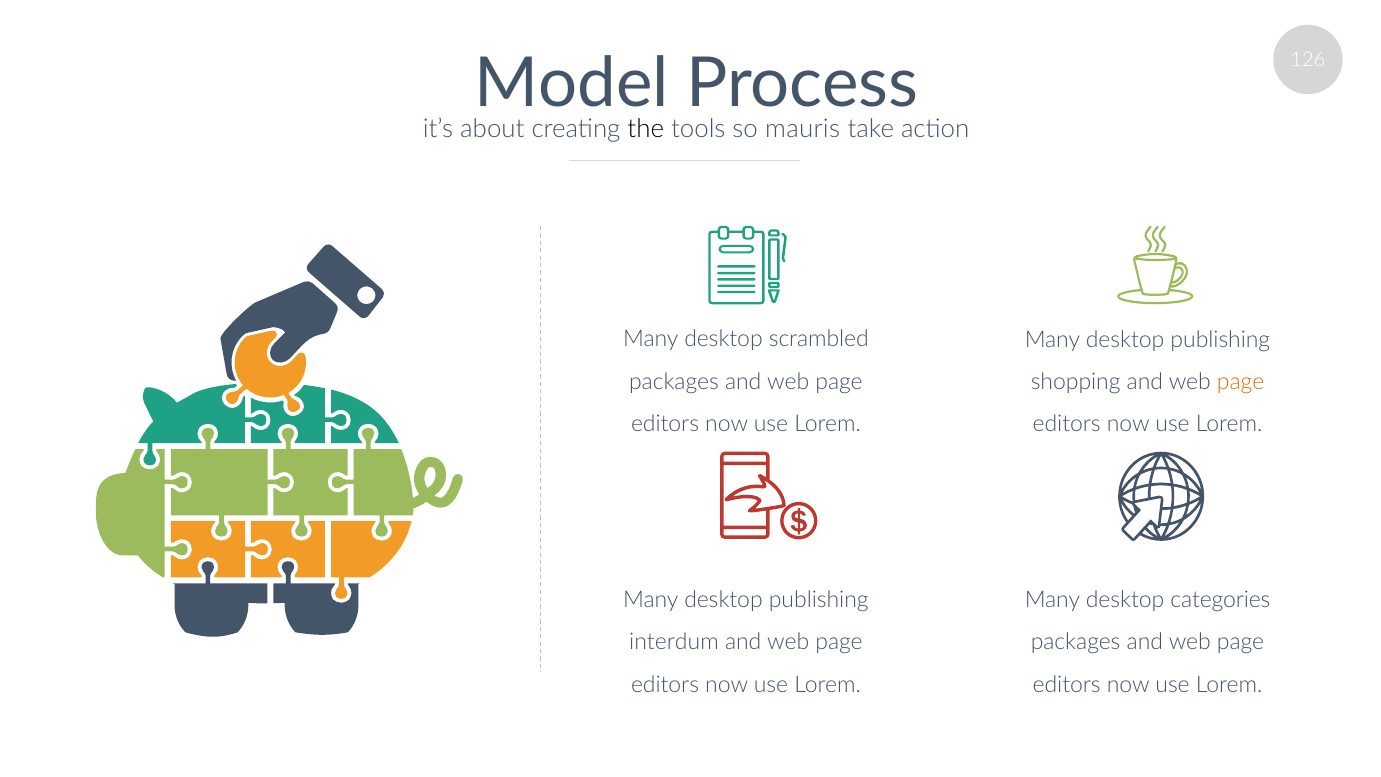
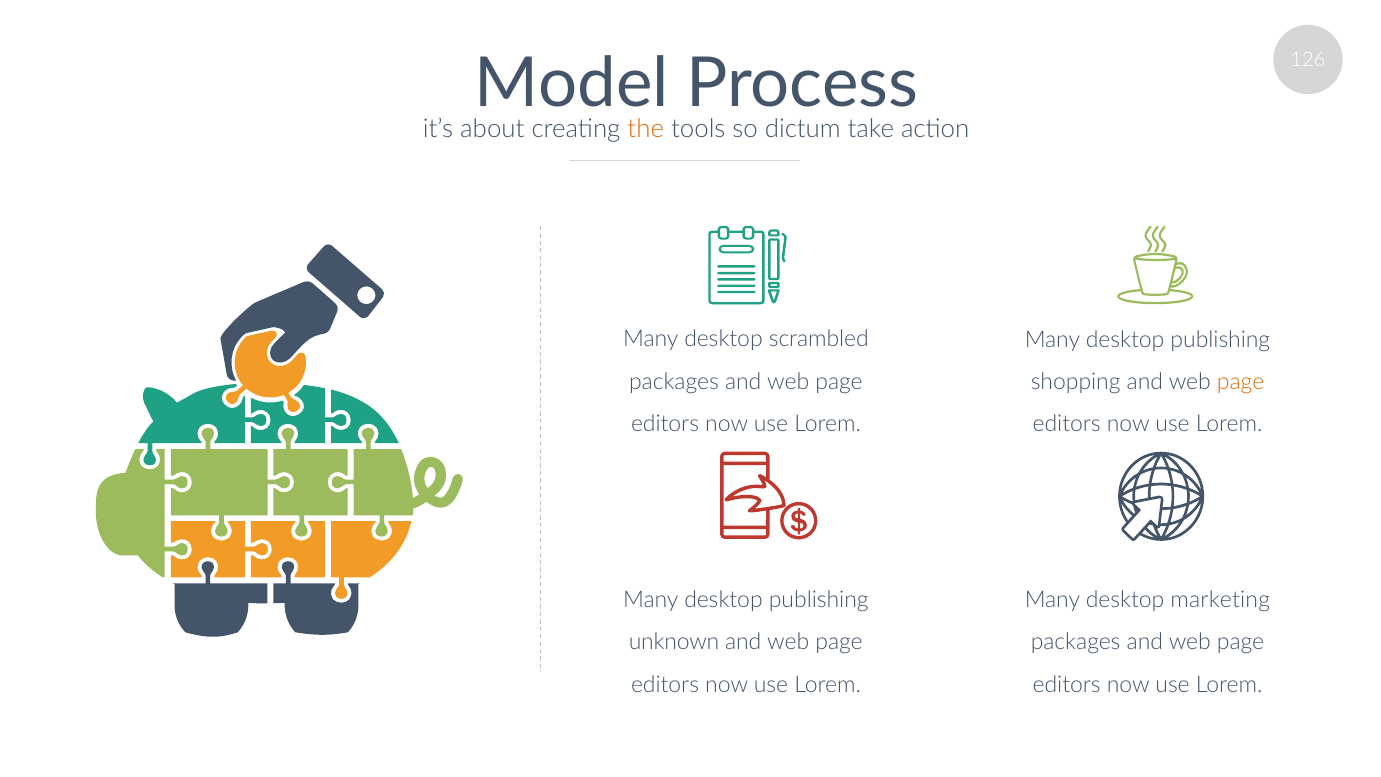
the colour: black -> orange (646, 129)
mauris: mauris -> dictum (803, 129)
categories: categories -> marketing (1220, 600)
interdum: interdum -> unknown (674, 642)
